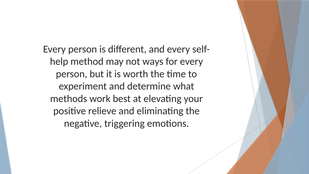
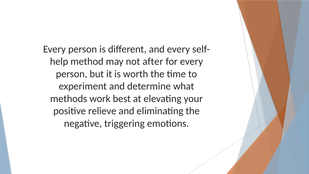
ways: ways -> after (153, 61)
